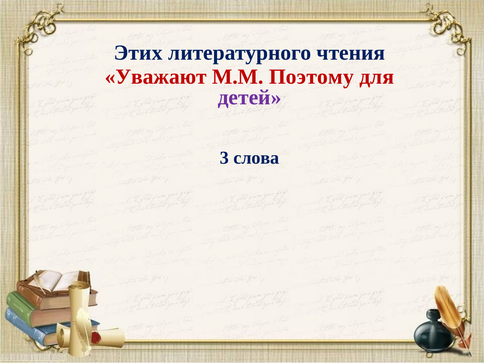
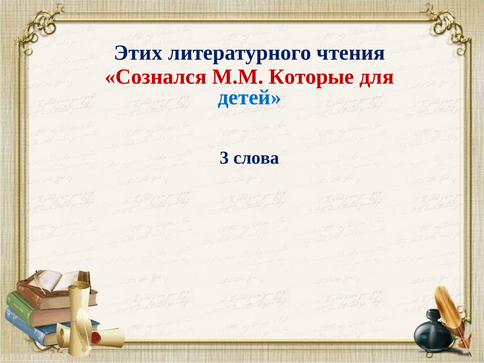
Уважают: Уважают -> Сознался (156, 77)
Поэтому: Поэтому -> Которые (312, 77)
детей colour: purple -> blue (250, 97)
